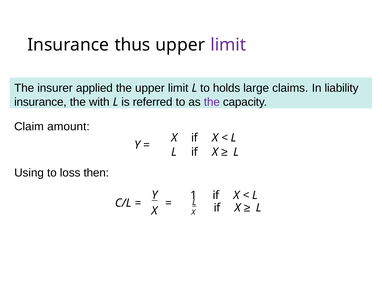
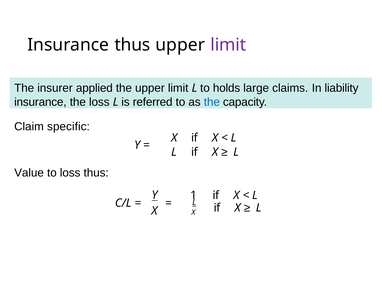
the with: with -> loss (99, 102)
the colour: purple -> blue (212, 102)
amount: amount -> specific (68, 127)
Using: Using -> Value (29, 173)
loss then: then -> thus (96, 173)
